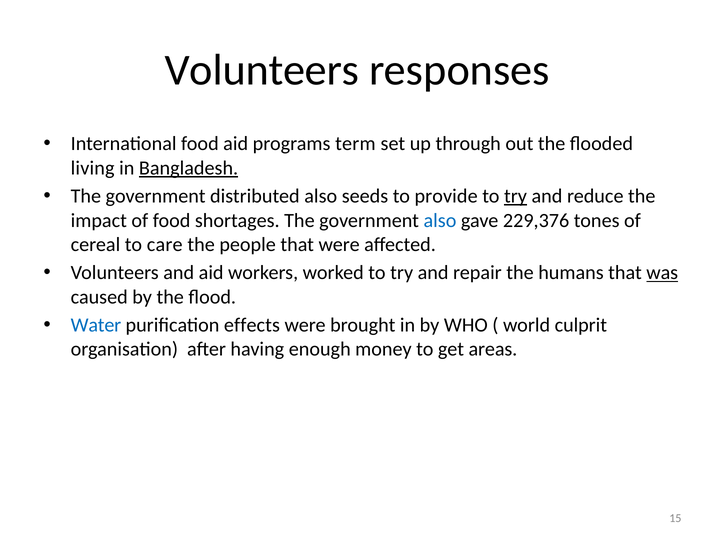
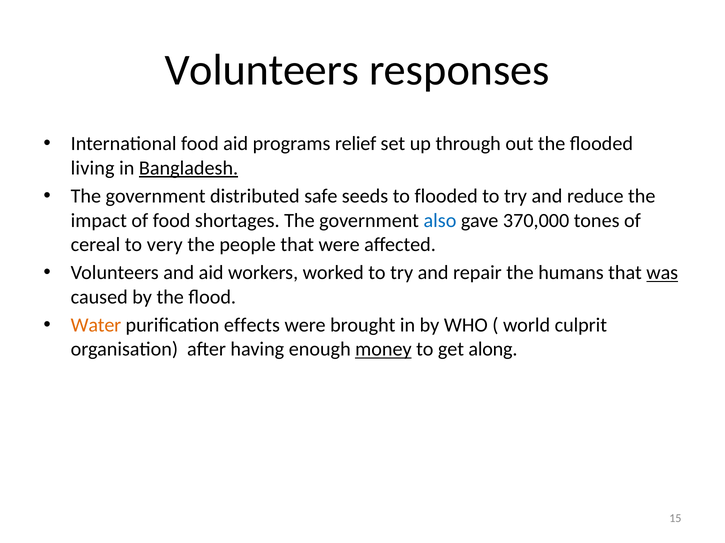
term: term -> relief (356, 144)
distributed also: also -> safe (321, 196)
to provide: provide -> flooded (446, 196)
try underline: present -> none (516, 196)
229,376: 229,376 -> 370,000 (536, 221)
care: care -> very (165, 245)
Water colour: blue -> orange (96, 326)
money underline: none -> present (383, 350)
areas: areas -> along (493, 350)
